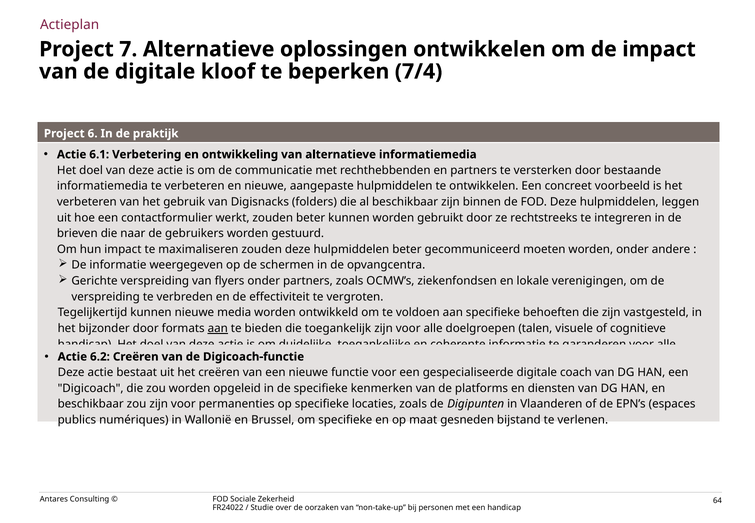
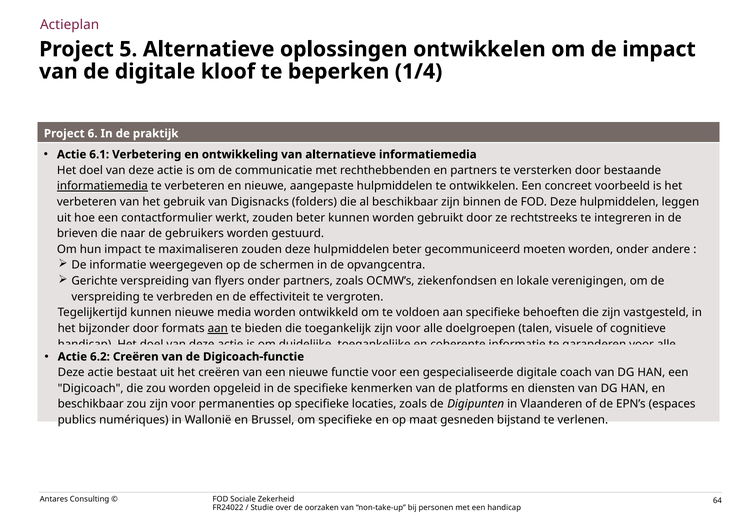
7: 7 -> 5 (128, 49)
7/4: 7/4 -> 1/4 (419, 72)
informatiemedia underline: none -> present (102, 186)
